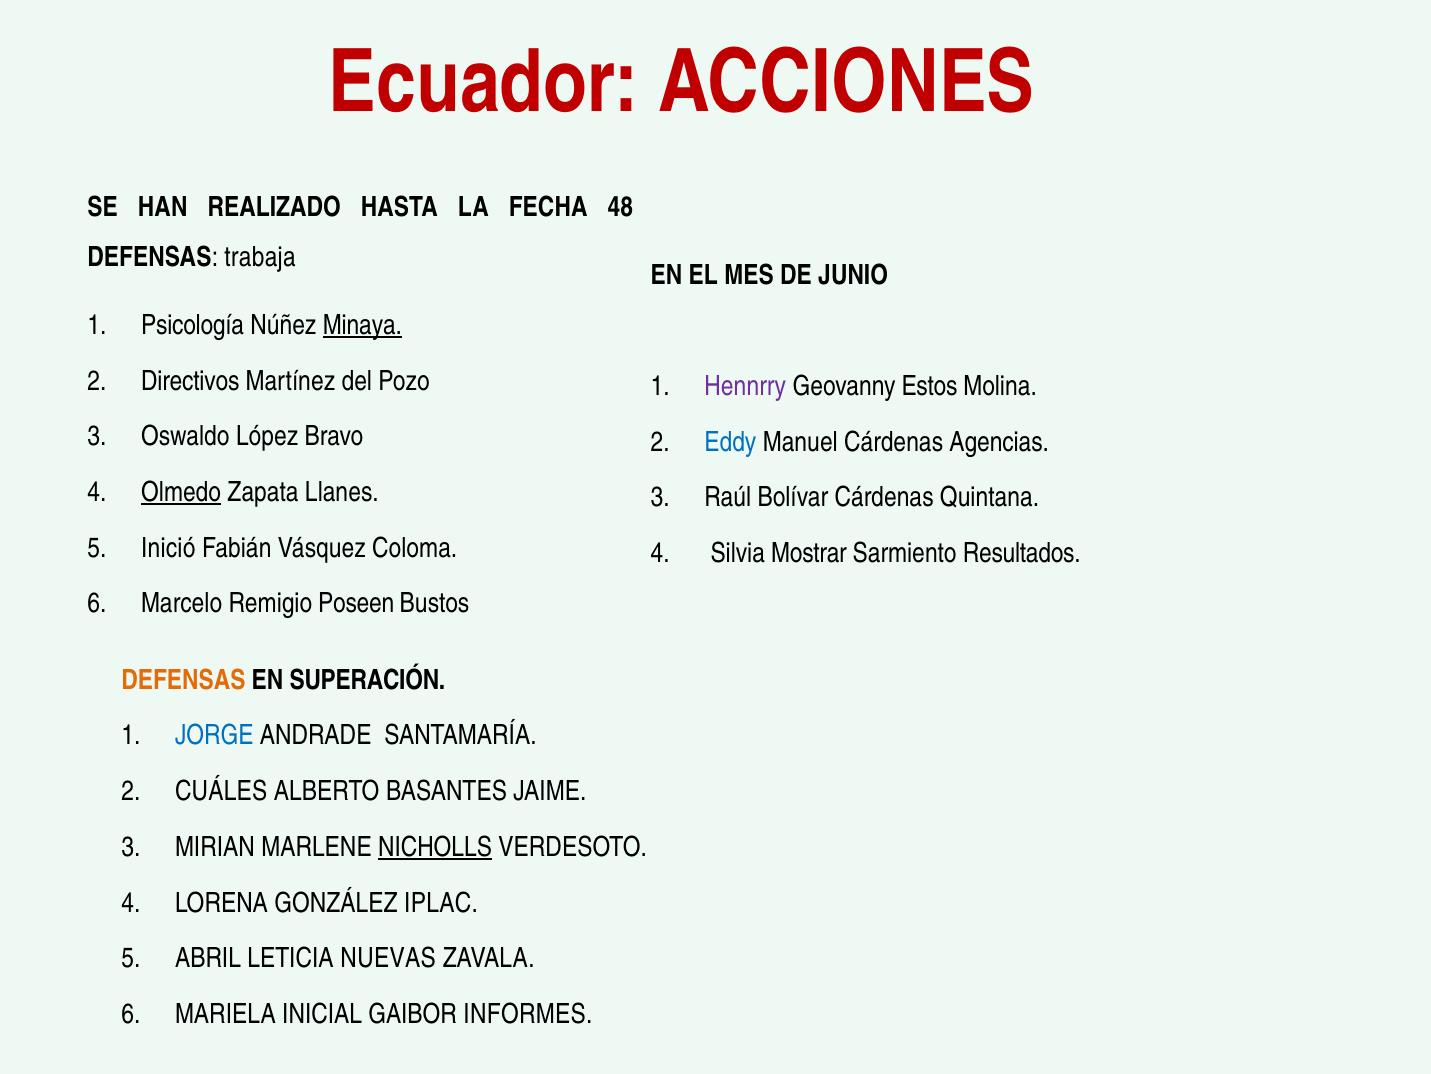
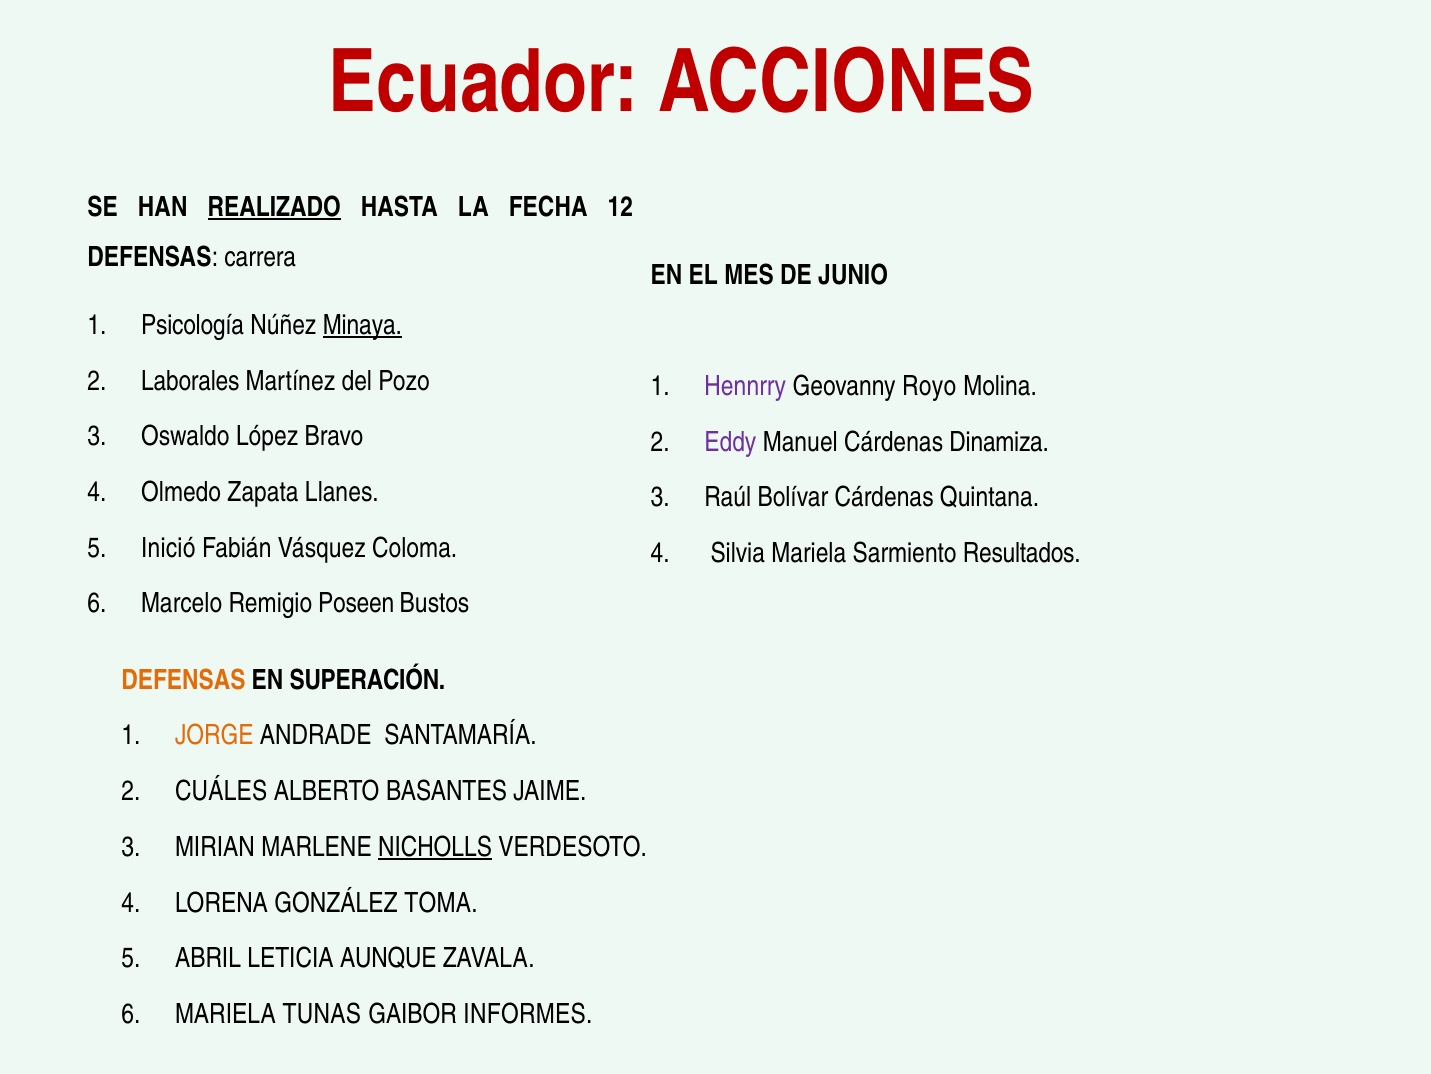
REALIZADO underline: none -> present (274, 207)
48: 48 -> 12 (620, 207)
trabaja: trabaja -> carrera (260, 257)
Directivos: Directivos -> Laborales (190, 381)
Estos: Estos -> Royo (929, 386)
Eddy colour: blue -> purple (730, 442)
Agencias: Agencias -> Dinamiza (999, 442)
Olmedo underline: present -> none (181, 492)
Silvia Mostrar: Mostrar -> Mariela (809, 553)
JORGE colour: blue -> orange (214, 735)
IPLAC: IPLAC -> TOMA (441, 902)
NUEVAS: NUEVAS -> AUNQUE (388, 958)
INICIAL: INICIAL -> TUNAS (322, 1014)
